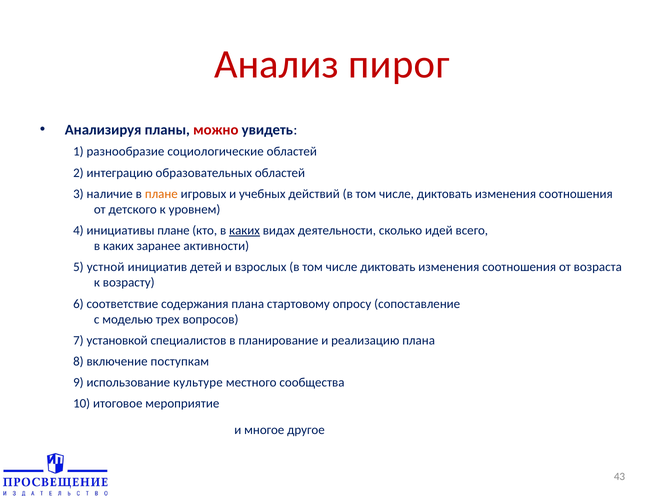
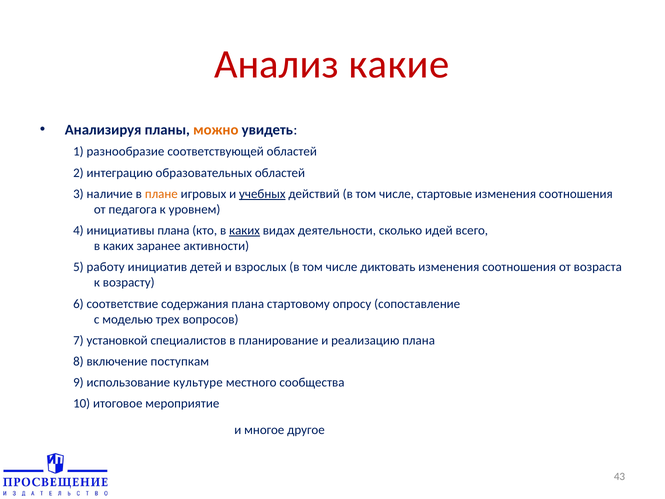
пирог: пирог -> какие (399, 64)
можно colour: red -> orange (216, 130)
социологические: социологические -> соответствующей (216, 152)
учебных underline: none -> present (262, 194)
диктовать: диктовать -> стартовые (445, 194)
детского: детского -> педагога (133, 209)
инициативы плане: плане -> плана (173, 230)
устной: устной -> работу (106, 267)
